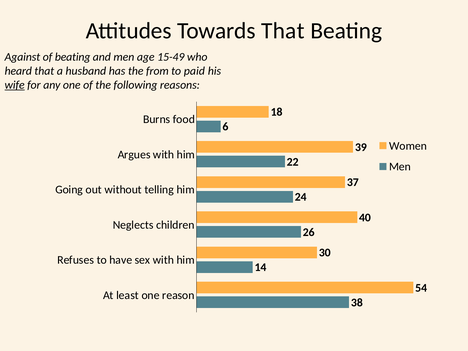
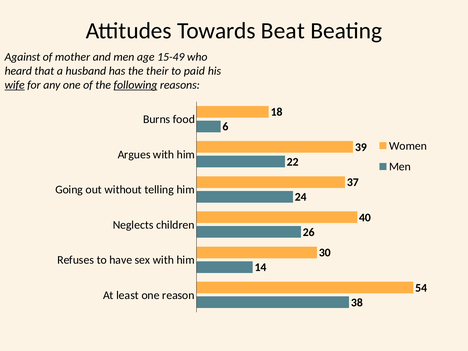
Towards That: That -> Beat (283, 31)
of beating: beating -> mother (73, 57)
from: from -> their (157, 71)
following underline: none -> present (135, 85)
